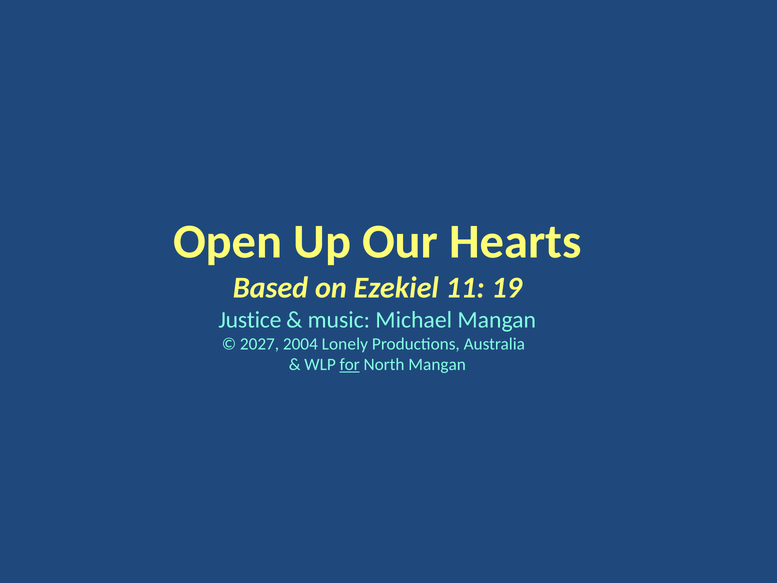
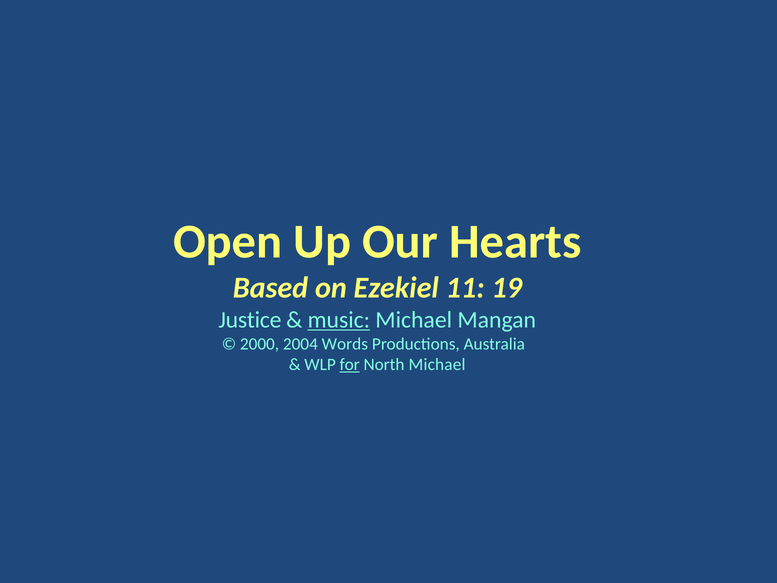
music underline: none -> present (339, 320)
2027: 2027 -> 2000 (260, 344)
Lonely: Lonely -> Words (345, 344)
North Mangan: Mangan -> Michael (437, 364)
